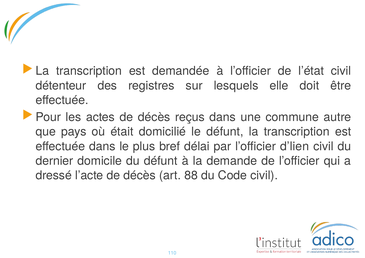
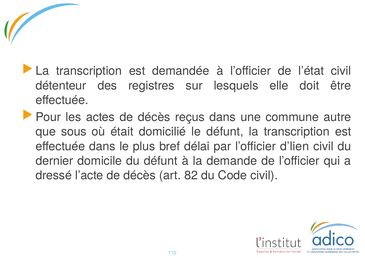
pays: pays -> sous (74, 132)
88: 88 -> 82 (191, 175)
